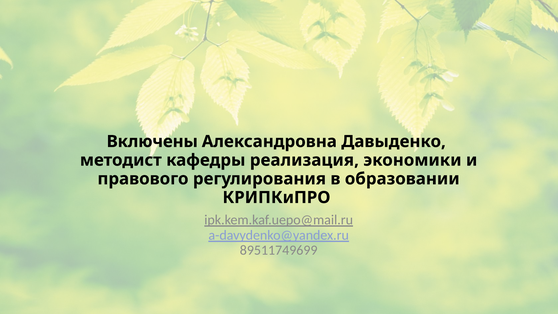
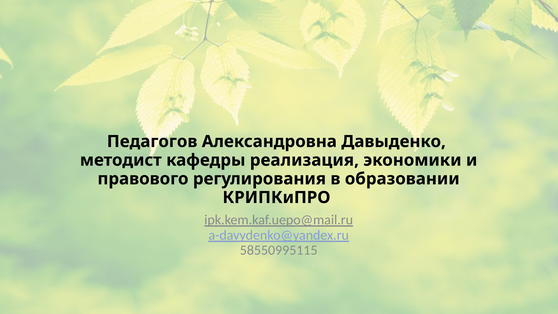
Включены: Включены -> Педагогов (152, 141)
89511749699: 89511749699 -> 58550995115 (279, 250)
